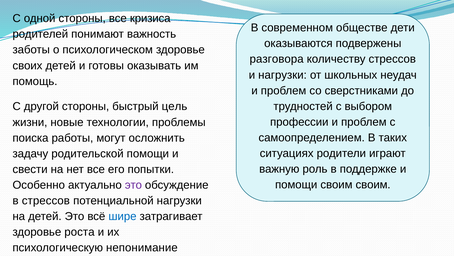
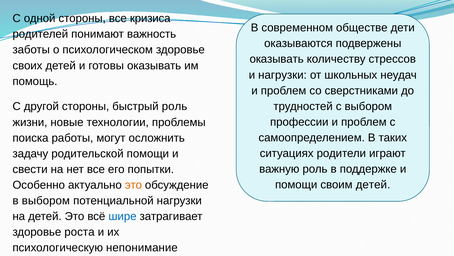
разговора: разговора -> оказывать (277, 59)
быстрый цель: цель -> роль (175, 106)
своим своим: своим -> детей (373, 184)
это colour: purple -> orange (133, 185)
в стрессов: стрессов -> выбором (46, 200)
